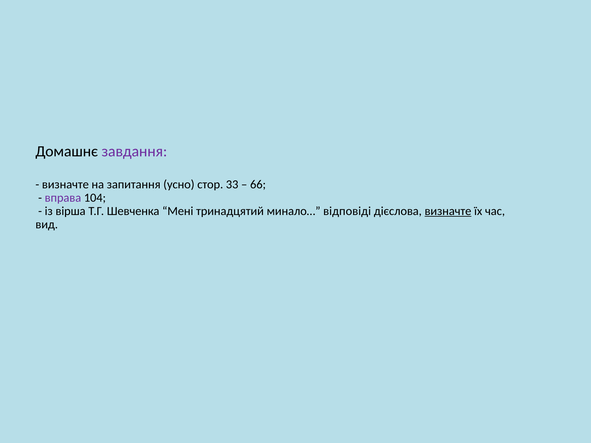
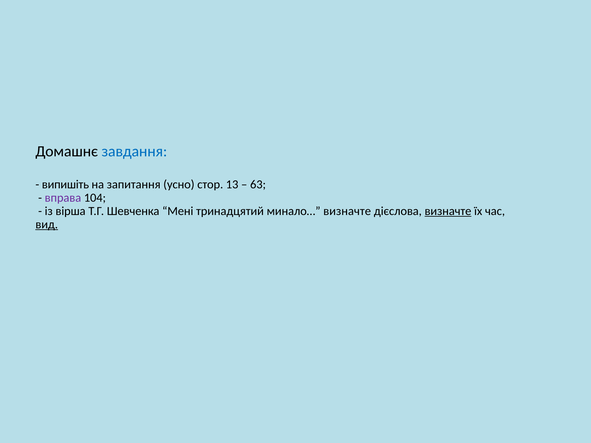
завдання colour: purple -> blue (134, 151)
визначте: визначте -> випишіть (65, 185)
33: 33 -> 13 (232, 185)
66: 66 -> 63 (258, 185)
минало… відповіді: відповіді -> визначте (347, 211)
вид underline: none -> present (47, 225)
